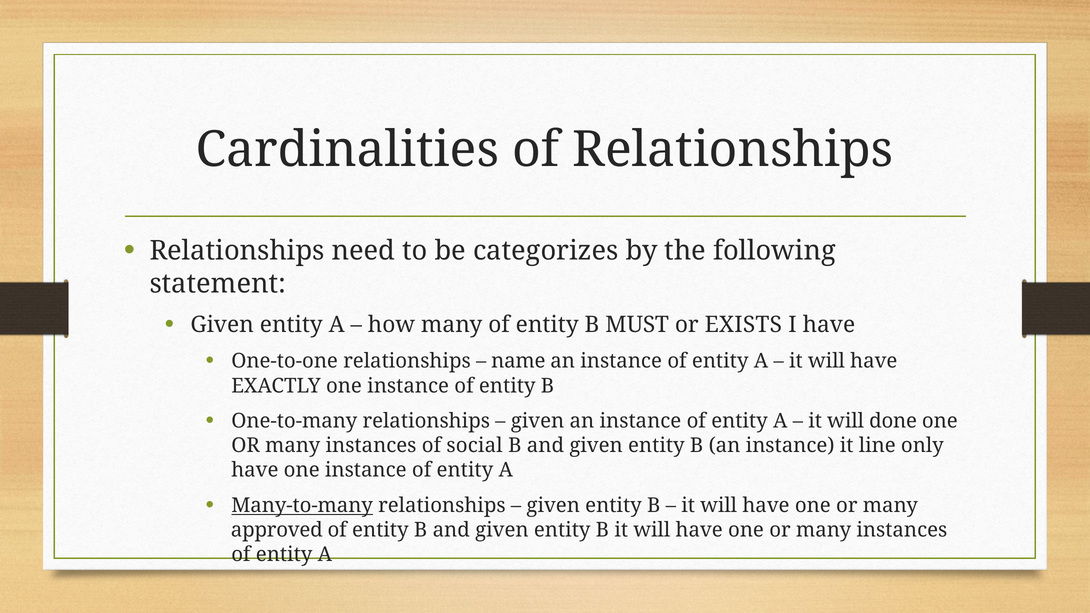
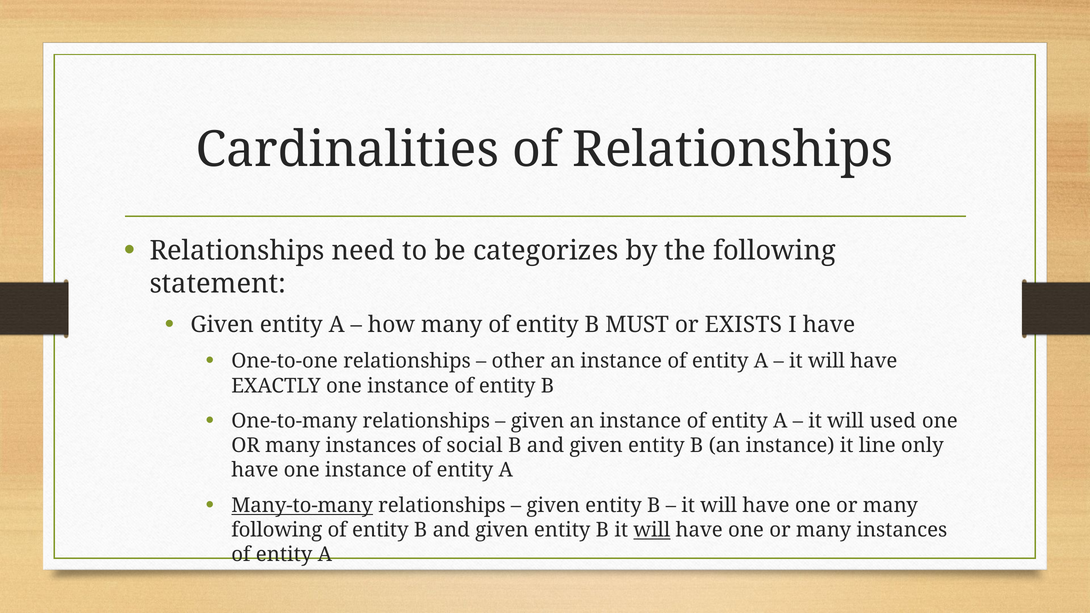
name: name -> other (518, 361)
done: done -> used (893, 421)
approved: approved -> following (277, 530)
will underline: none -> present (652, 530)
